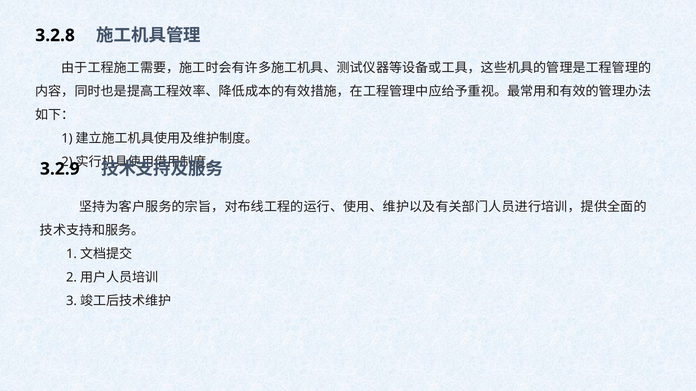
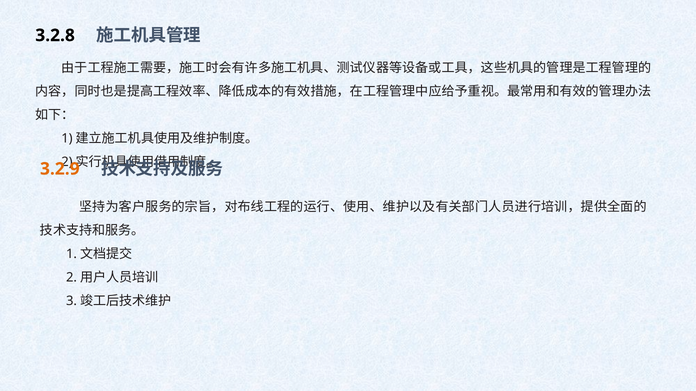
3.2.9 colour: black -> orange (60, 169)
